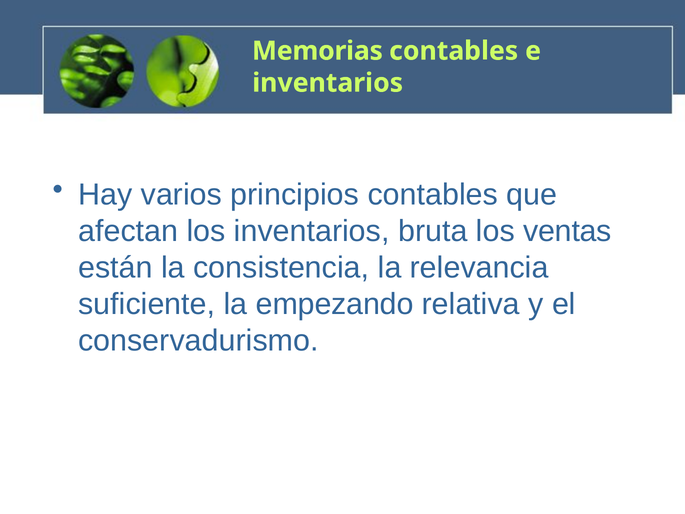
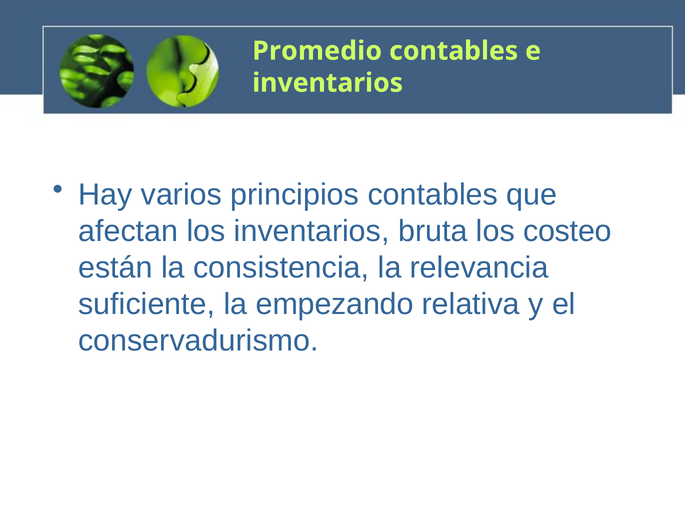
Memorias: Memorias -> Promedio (317, 51)
ventas: ventas -> costeo (567, 231)
